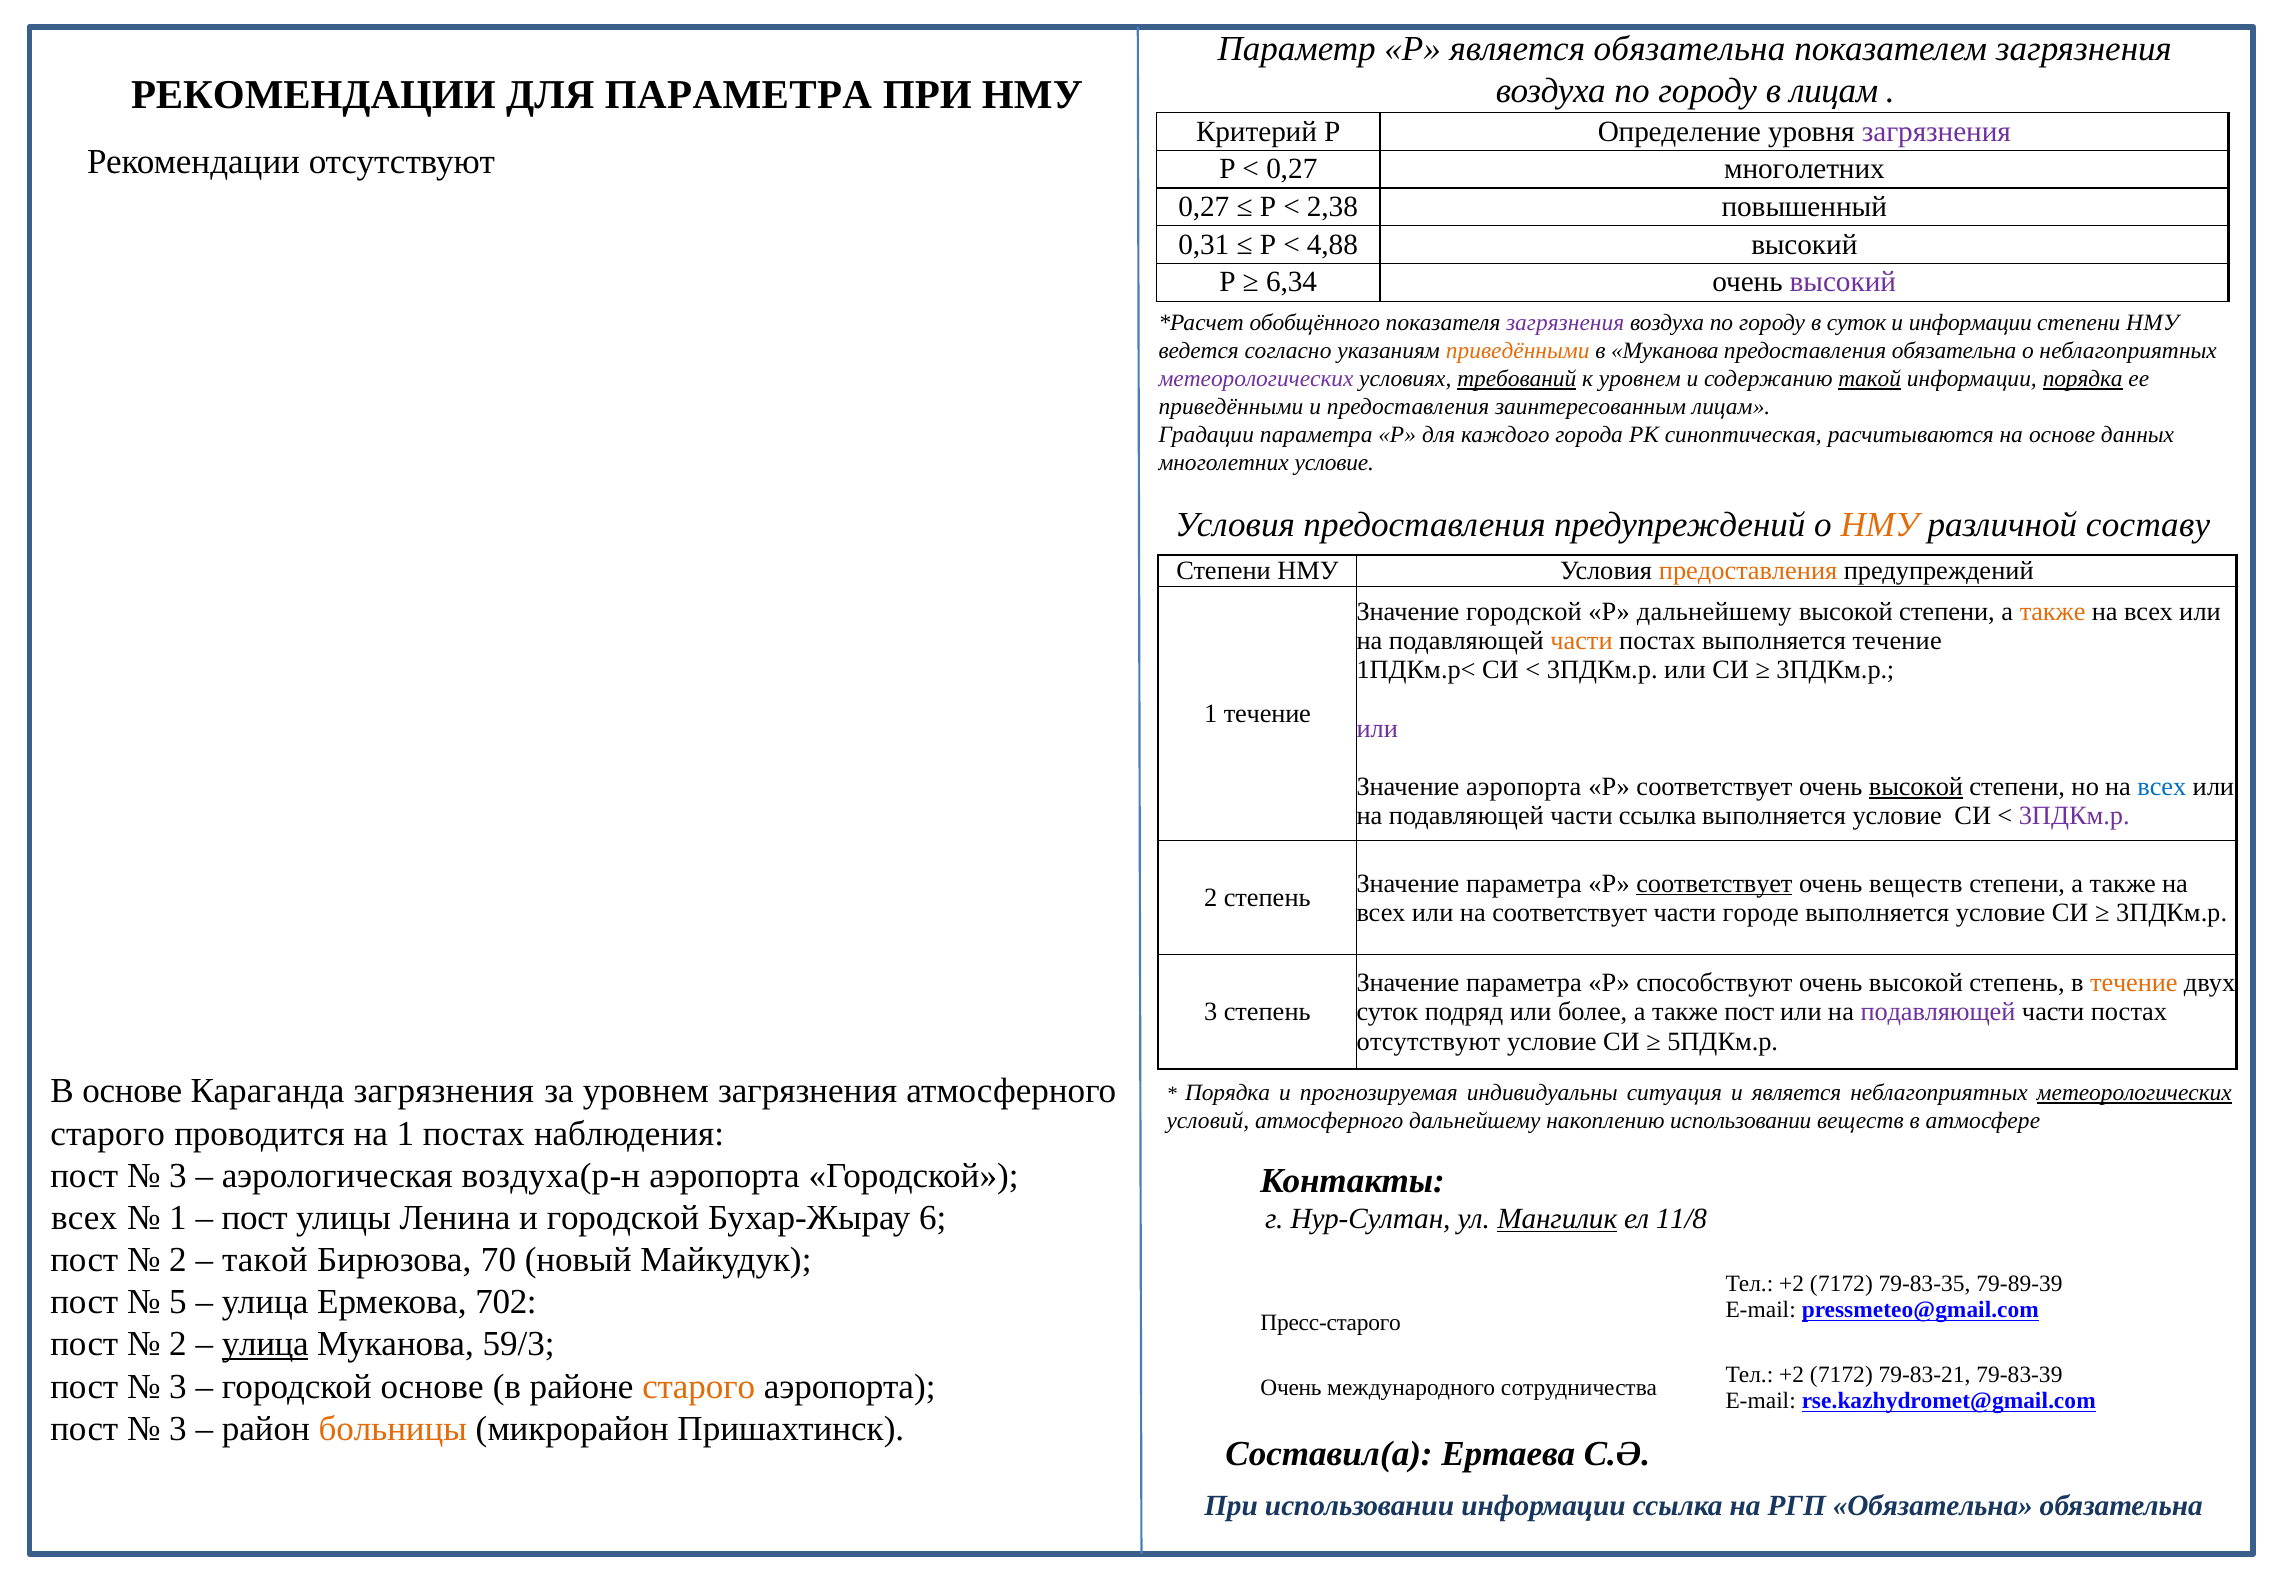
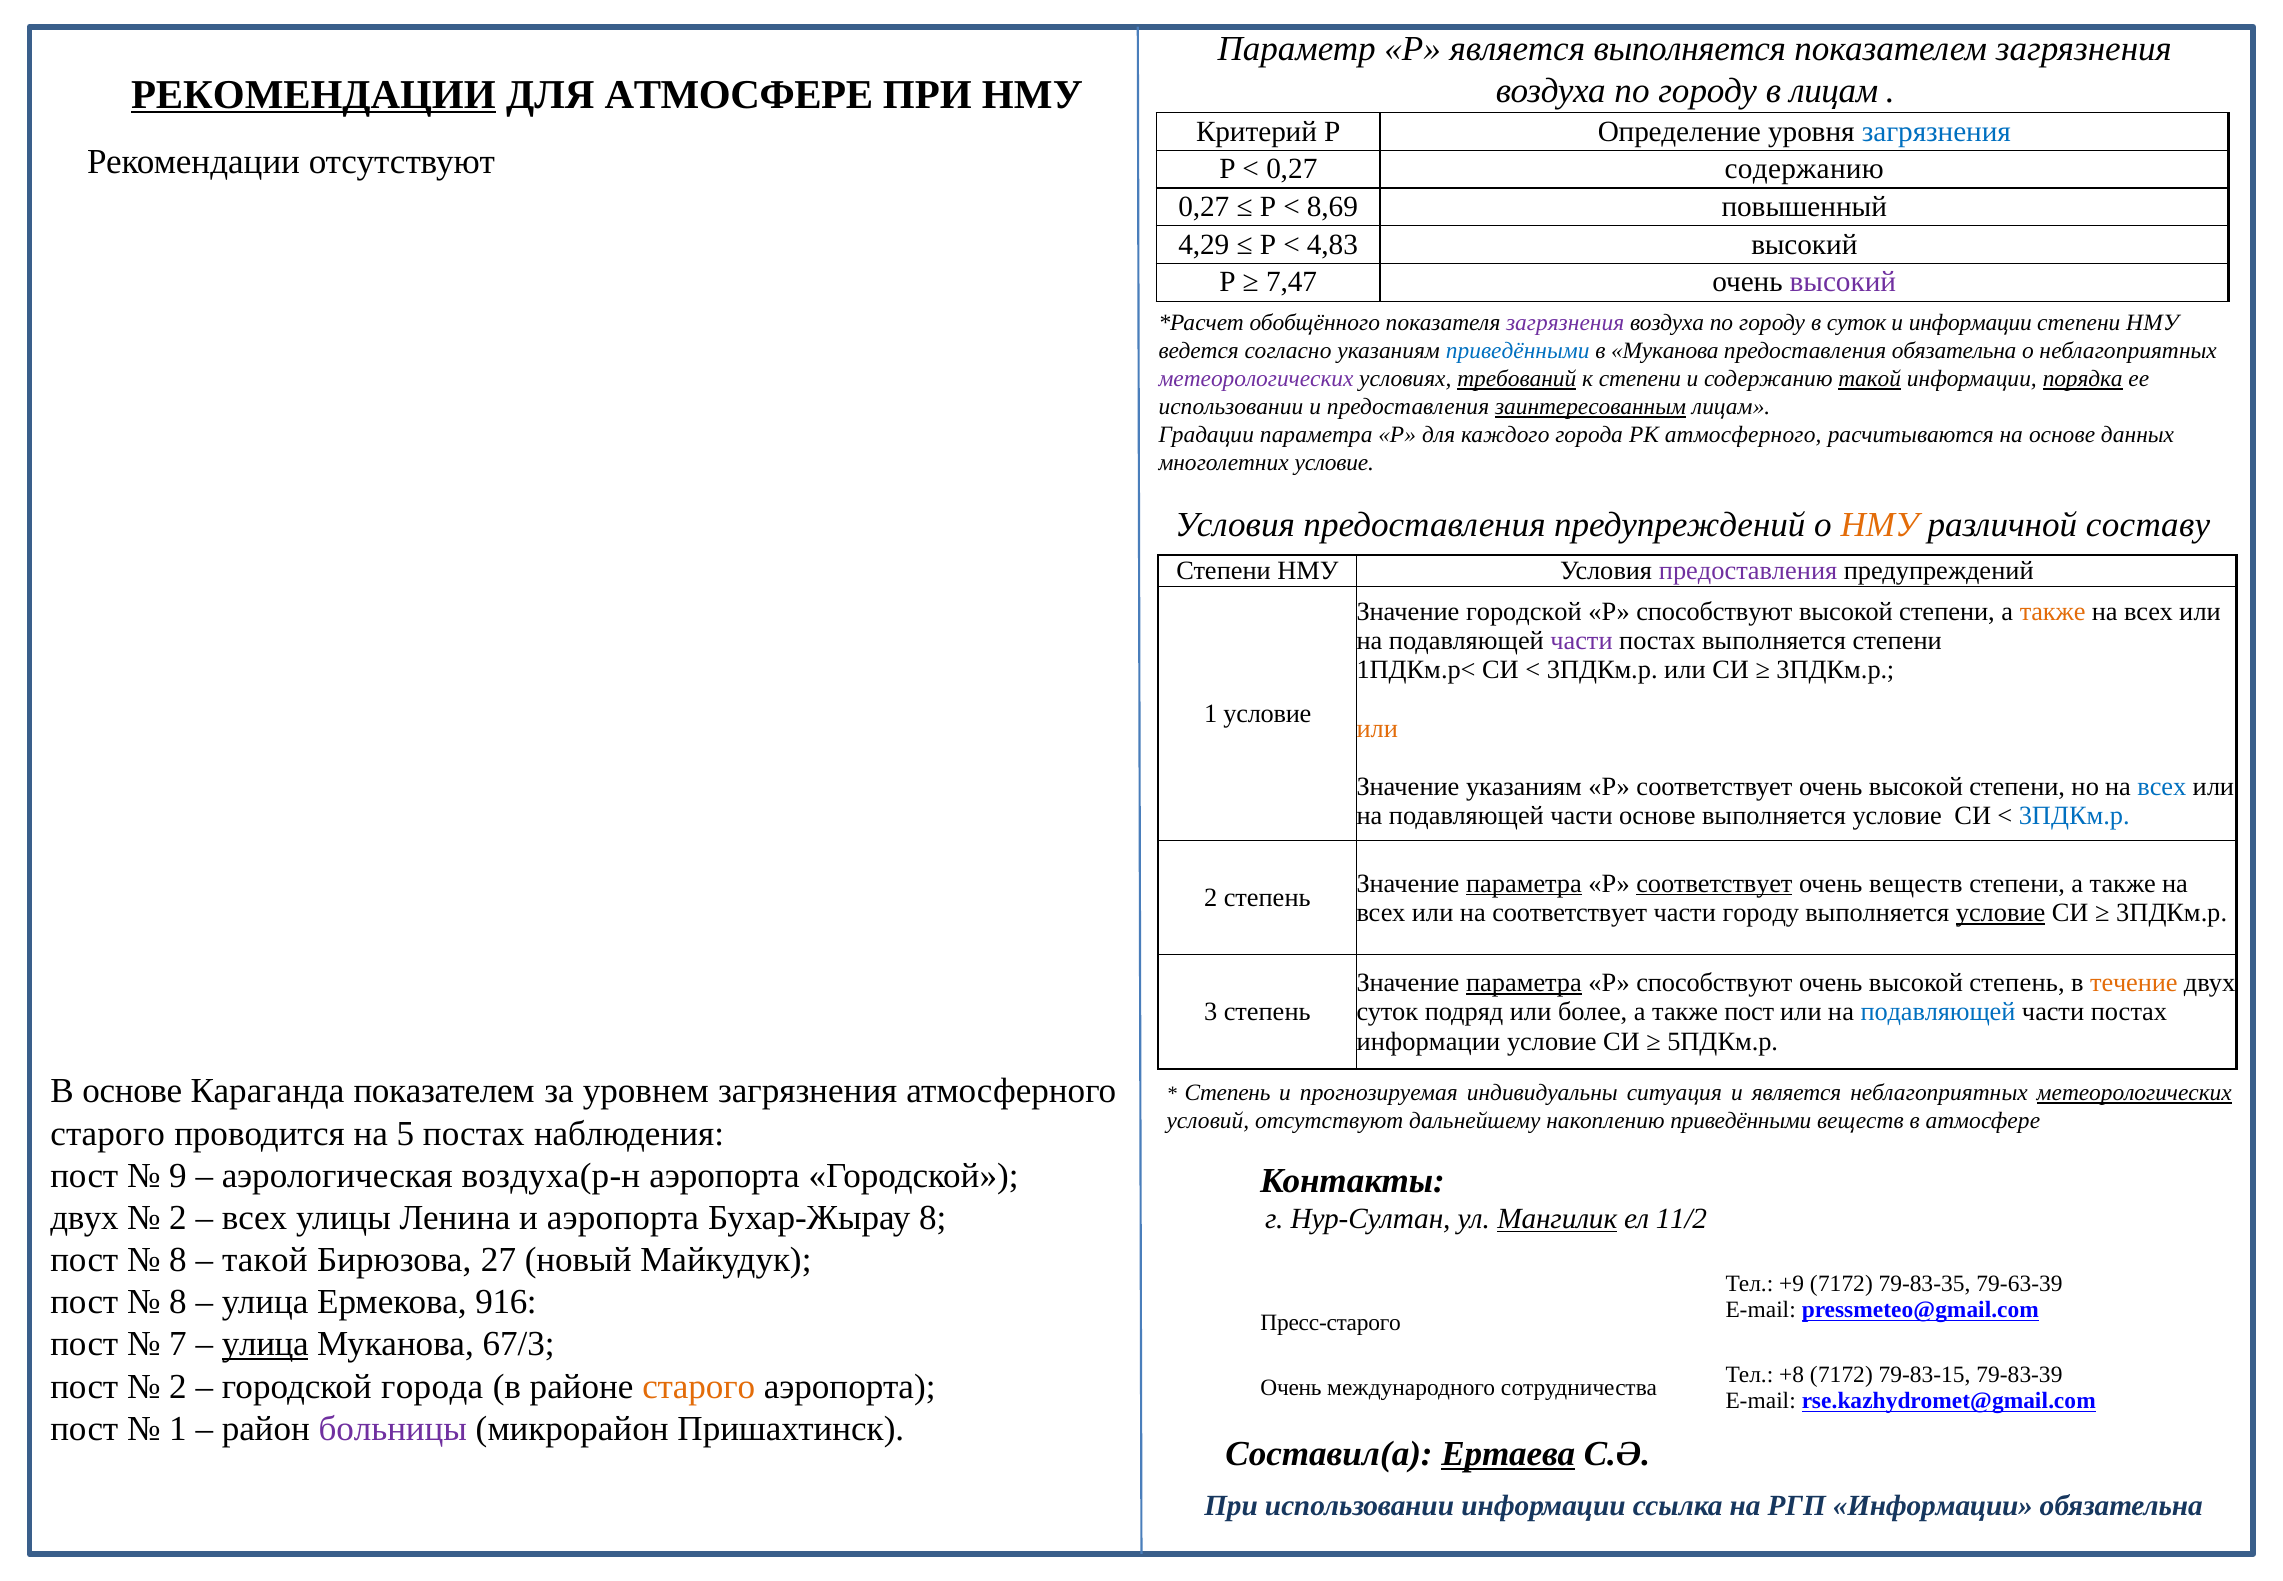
является обязательна: обязательна -> выполняется (1690, 48)
РЕКОМЕНДАЦИИ underline: none -> present (313, 95)
ДЛЯ ПАРАМЕТРА: ПАРАМЕТРА -> АТМОСФЕРЕ (739, 95)
загрязнения colour: purple -> blue (1936, 131)
0,27 многолетних: многолетних -> содержанию (1804, 169)
2,38: 2,38 -> 8,69 (1332, 207)
0,31: 0,31 -> 4,29 (1204, 244)
4,88: 4,88 -> 4,83 (1332, 244)
6,34: 6,34 -> 7,47 (1292, 282)
приведёнными colour: orange -> blue (1518, 351)
к уровнем: уровнем -> степени (1640, 379)
приведёнными: приведёнными -> использовании (1231, 407)
заинтересованным underline: none -> present (1591, 407)
РК синоптическая: синоптическая -> атмосферного (1743, 435)
предоставления colour: orange -> purple (1748, 571)
дальнейшему: дальнейшему -> способствуют (1714, 611)
части colour: orange -> purple (1582, 641)
выполняется течение: течение -> степени (1897, 641)
1 течение: течение -> условие (1267, 714)
или colour: purple -> orange (1377, 728)
Значение аэропорта: аэропорта -> указаниям (1524, 787)
высокой underline: present -> none (1916, 787)
части ссылка: ссылка -> основе (1657, 816)
3ПДКм.р colour: purple -> blue (2074, 816)
параметра underline: none -> present (1524, 883)
части городе: городе -> городу (1761, 912)
условие underline: none -> present (2001, 912)
параметра underline: none -> present (1524, 983)
подавляющей colour: purple -> blue (1938, 1012)
отсутствуют: отсутствуют -> информации (1428, 1041)
Караганда загрязнения: загрязнения -> показателем (444, 1091)
Порядка: Порядка -> Степень (1228, 1093)
условий атмосферного: атмосферного -> отсутствуют (1329, 1121)
накоплению использовании: использовании -> приведёнными (1741, 1121)
на 1: 1 -> 5 (405, 1133)
3: 3 -> 9 (178, 1175)
всех: всех -> двух (84, 1217)
1: 1 -> 2 (178, 1217)
пост: пост -> всех (255, 1217)
и городской: городской -> аэропорта (623, 1217)
Бухар-Жырау 6: 6 -> 8 (933, 1217)
11/8: 11/8 -> 11/2 (1681, 1219)
2: 2 -> 8 (178, 1260)
70: 70 -> 27 (499, 1260)
+2: +2 -> +9 (1792, 1283)
79-89-39: 79-89-39 -> 79-63-39 (2020, 1283)
5: 5 -> 8 (178, 1302)
702: 702 -> 916 (506, 1302)
2: 2 -> 7 (178, 1344)
59/3: 59/3 -> 67/3 (519, 1344)
+2: +2 -> +8 (1792, 1375)
79-83-21: 79-83-21 -> 79-83-15 (1925, 1375)
3: 3 -> 2 (178, 1386)
городской основе: основе -> города (432, 1386)
3: 3 -> 1 (178, 1428)
больницы colour: orange -> purple (393, 1428)
Ертаева underline: none -> present (1508, 1453)
РГП Обязательна: Обязательна -> Информации (1933, 1505)
